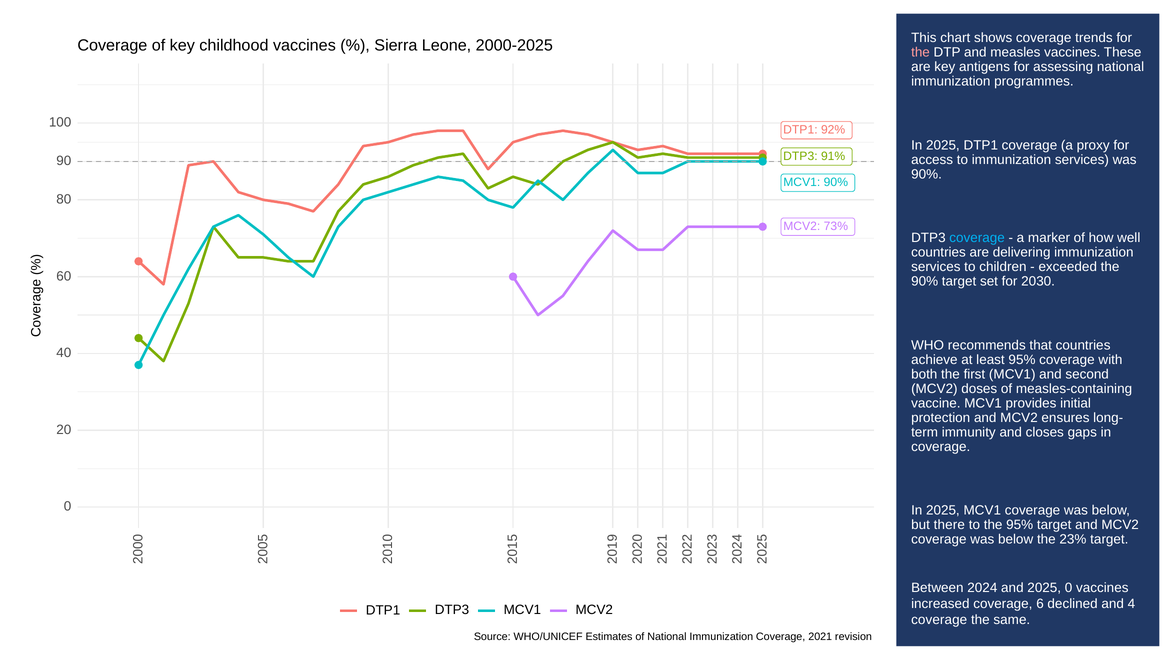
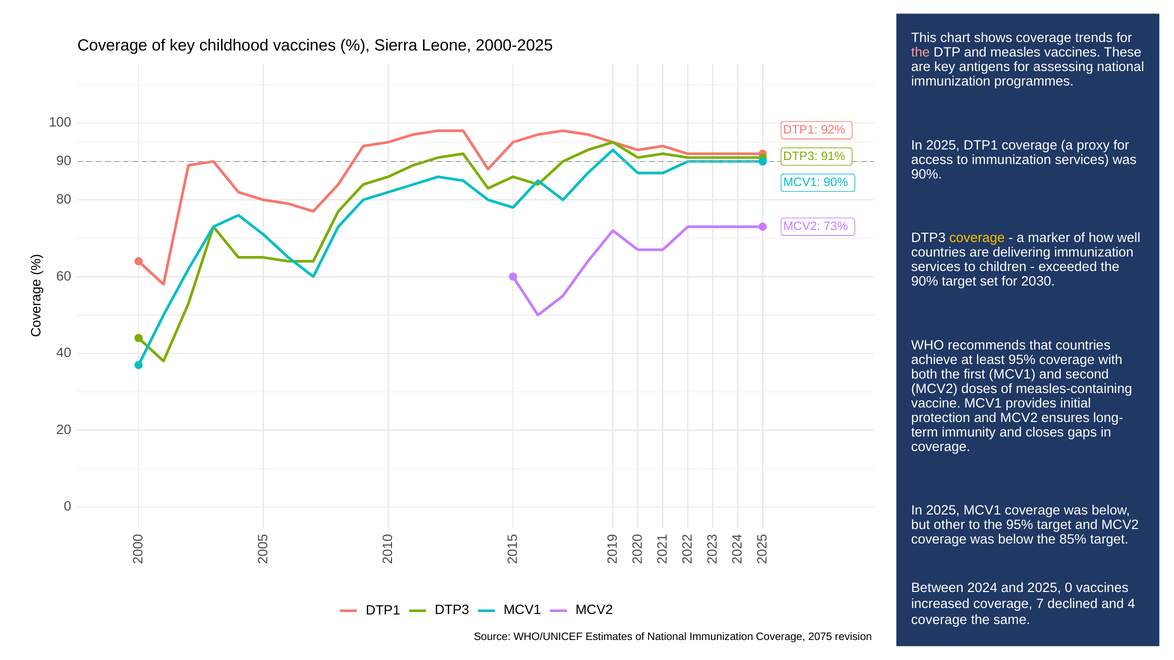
coverage colour: light blue -> yellow (977, 238)
there: there -> other (949, 525)
23%: 23% -> 85% (1073, 540)
6: 6 -> 7 (1040, 604)
2021: 2021 -> 2075 (820, 637)
